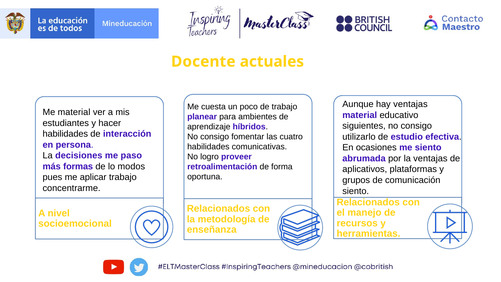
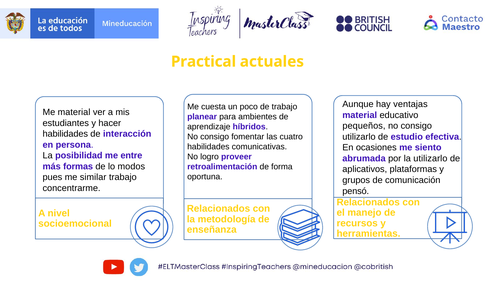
Docente: Docente -> Practical (203, 62)
siguientes: siguientes -> pequeños (364, 126)
decisiones: decisiones -> posibilidad (79, 156)
paso: paso -> entre (131, 156)
la ventajas: ventajas -> utilizarlo (430, 158)
aplicar: aplicar -> similar (93, 177)
siento: siento -> pensó (356, 191)
